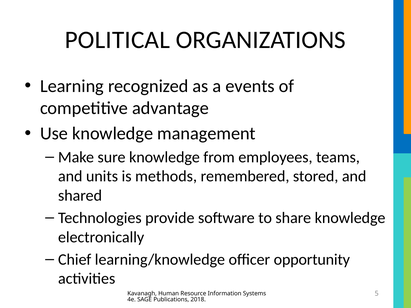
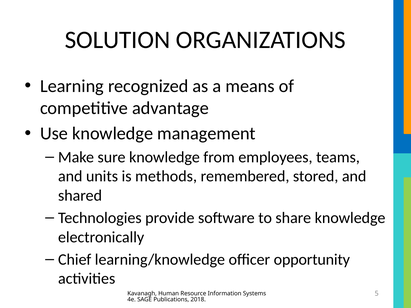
POLITICAL: POLITICAL -> SOLUTION (118, 40)
events: events -> means (250, 86)
